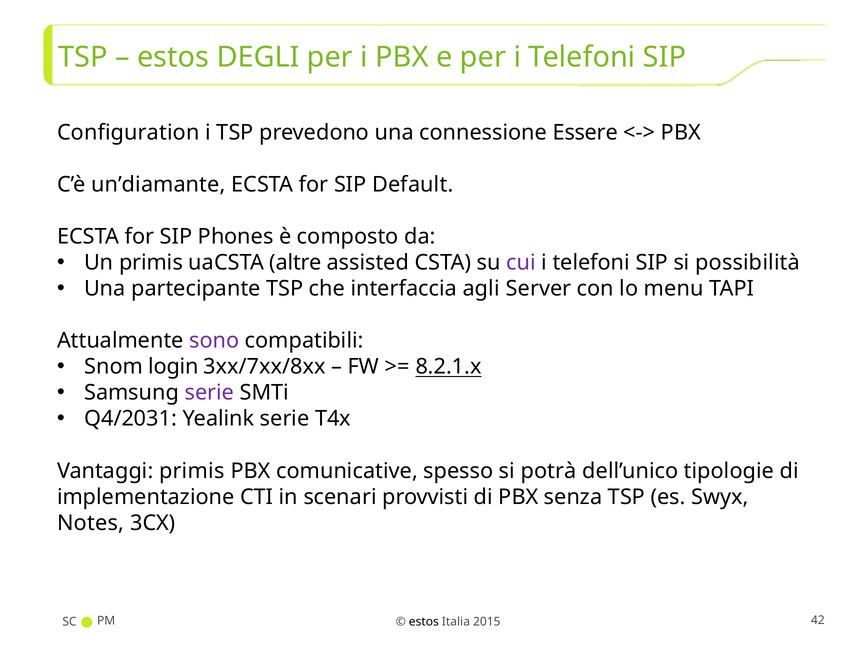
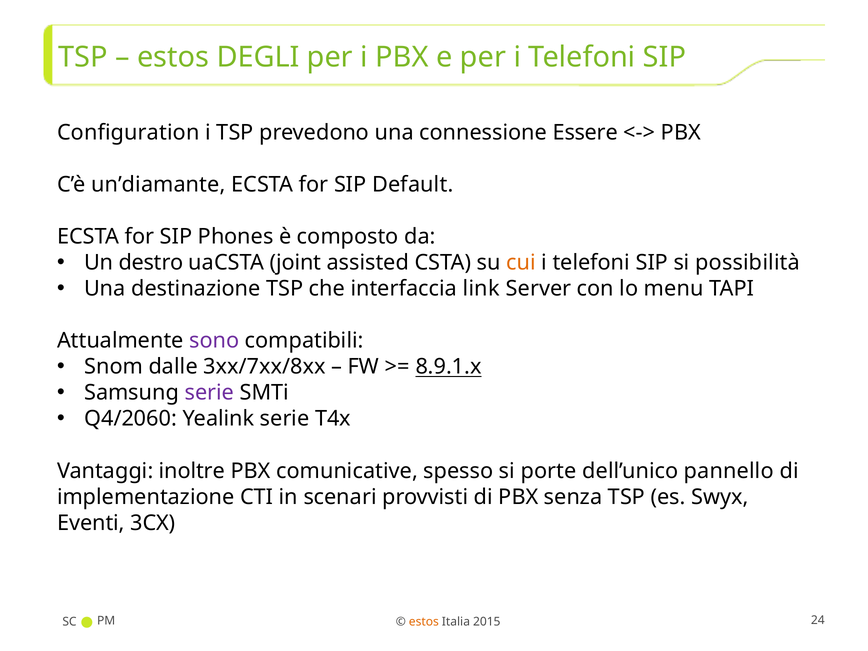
Un primis: primis -> destro (151, 263)
altre: altre -> joint (296, 263)
cui colour: purple -> orange (521, 263)
partecipante: partecipante -> destinazione (196, 289)
agli: agli -> link (481, 289)
login: login -> dalle (173, 367)
8.2.1.x: 8.2.1.x -> 8.9.1.x (449, 367)
Q4/2031: Q4/2031 -> Q4/2060 (131, 419)
Vantaggi primis: primis -> inoltre (192, 471)
potrà: potrà -> porte (549, 471)
tipologie: tipologie -> pannello (729, 471)
Notes: Notes -> Eventi (91, 523)
42: 42 -> 24 (818, 620)
estos colour: black -> orange (424, 622)
